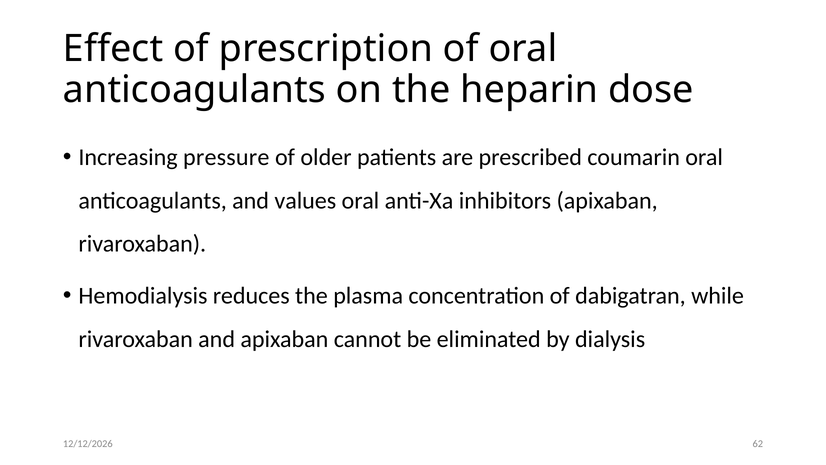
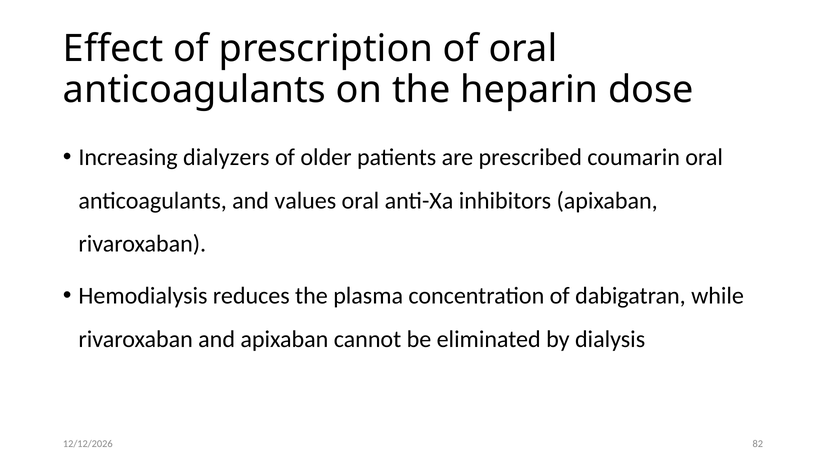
pressure: pressure -> dialyzers (226, 157)
62: 62 -> 82 (758, 444)
